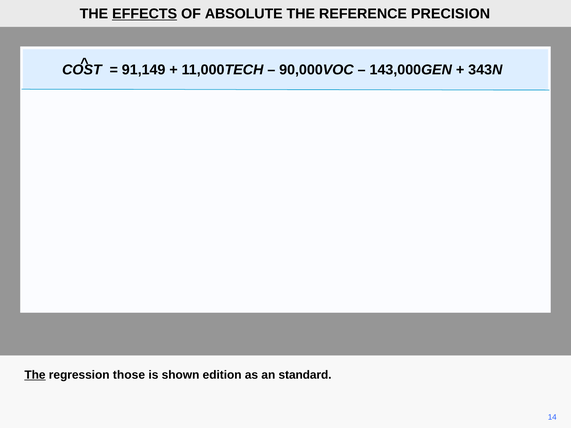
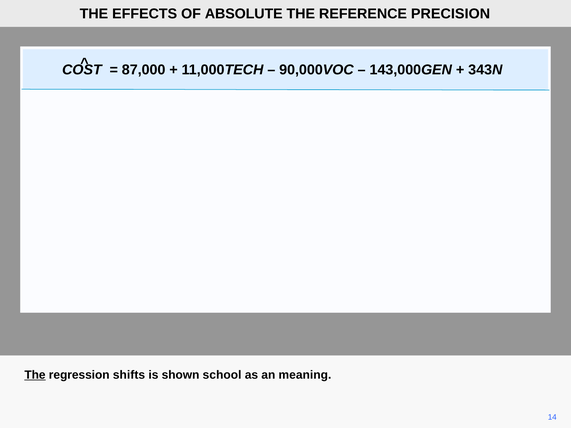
EFFECTS underline: present -> none (145, 14)
91,149: 91,149 -> 87,000 (144, 70)
those: those -> shifts (129, 375)
edition: edition -> school (222, 375)
standard: standard -> meaning (305, 375)
